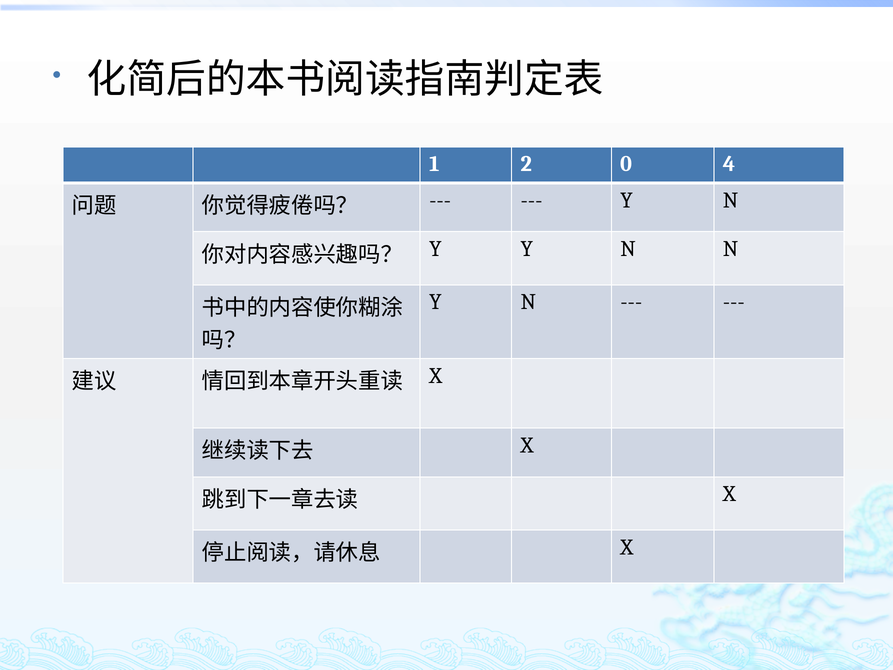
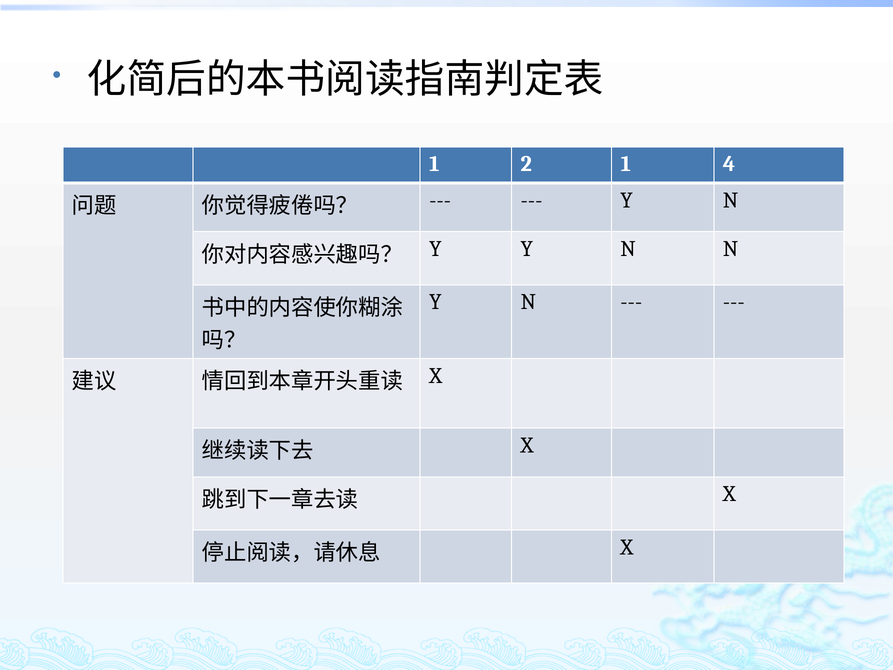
2 0: 0 -> 1 (626, 164)
